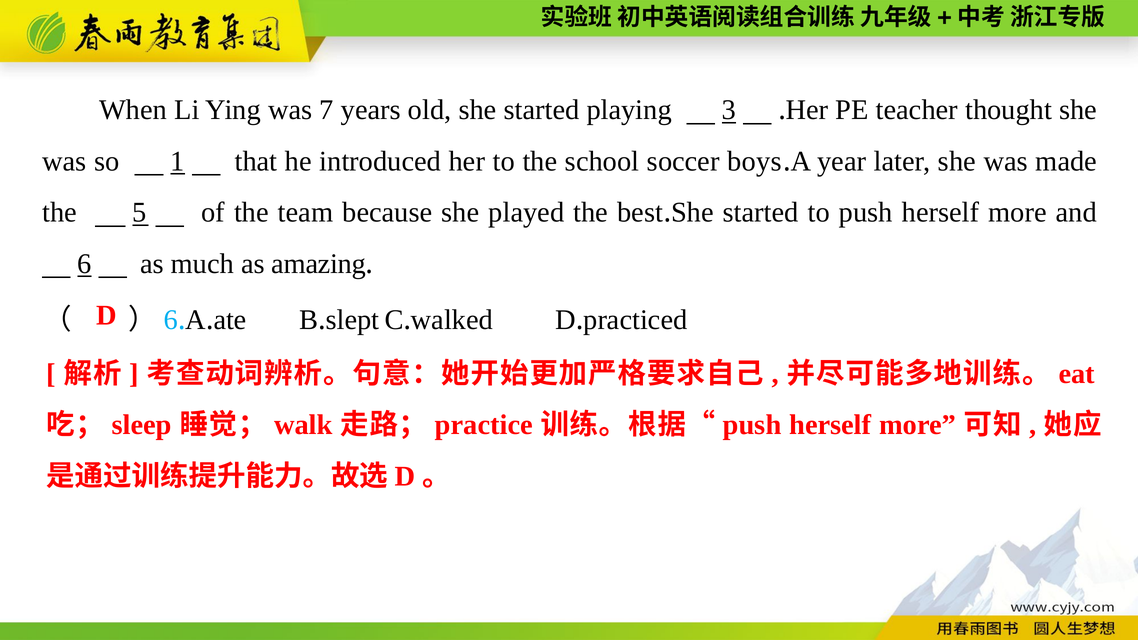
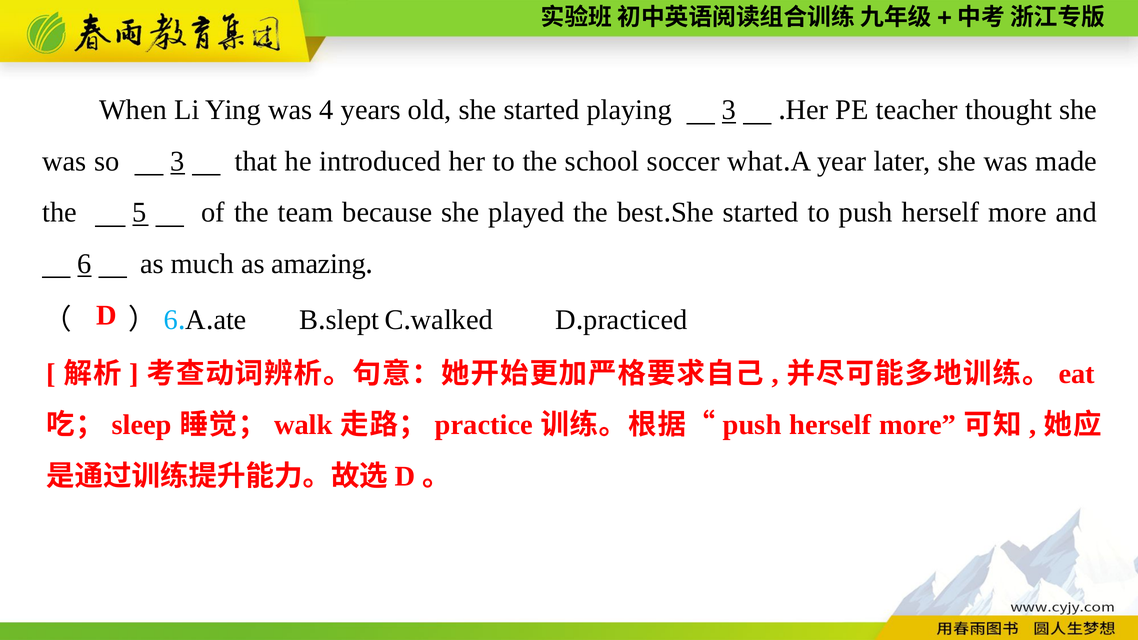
7: 7 -> 4 (326, 110)
so 1: 1 -> 3 (178, 161)
boys: boys -> what (755, 161)
